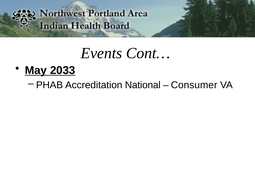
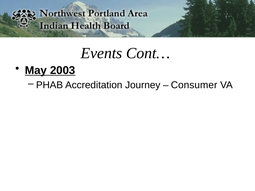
2033: 2033 -> 2003 (63, 70)
National: National -> Journey (143, 85)
